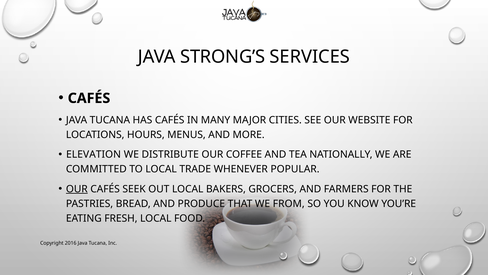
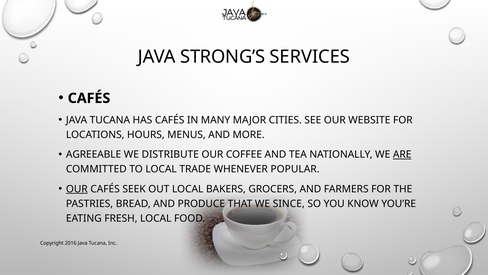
ELEVATION: ELEVATION -> AGREEABLE (94, 154)
ARE underline: none -> present (402, 154)
FROM: FROM -> SINCE (289, 203)
